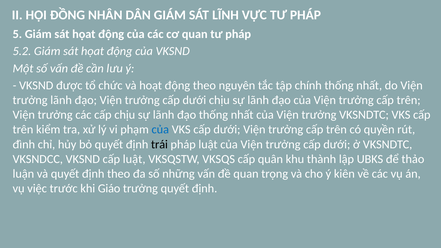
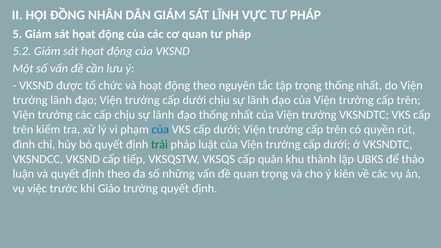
tập chính: chính -> trọng (308, 86)
trái colour: black -> green (159, 144)
cấp luật: luật -> tiếp (134, 159)
